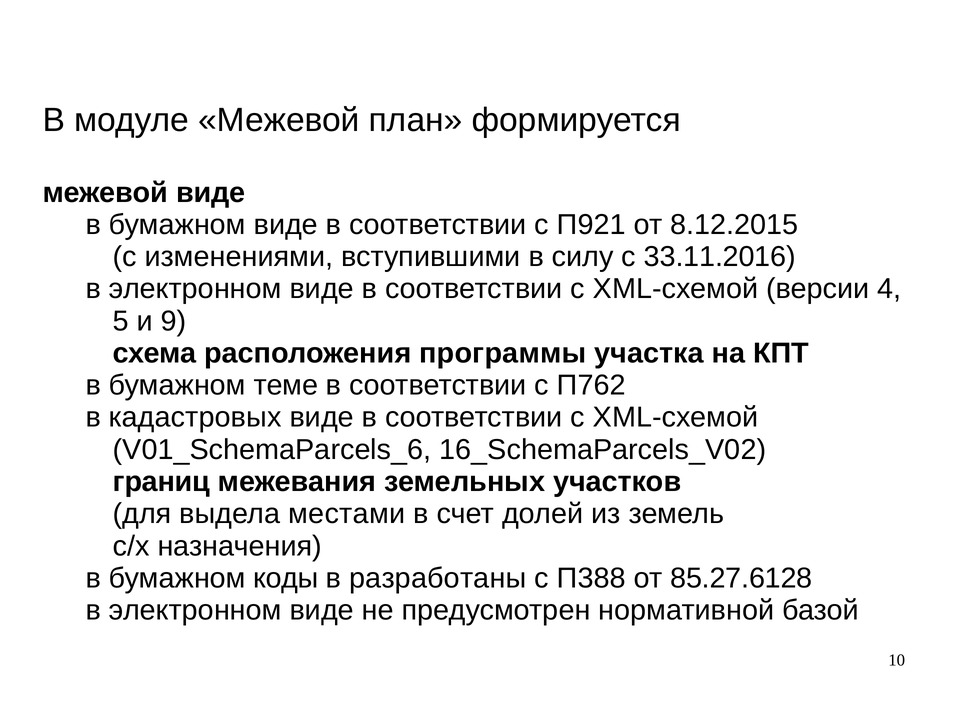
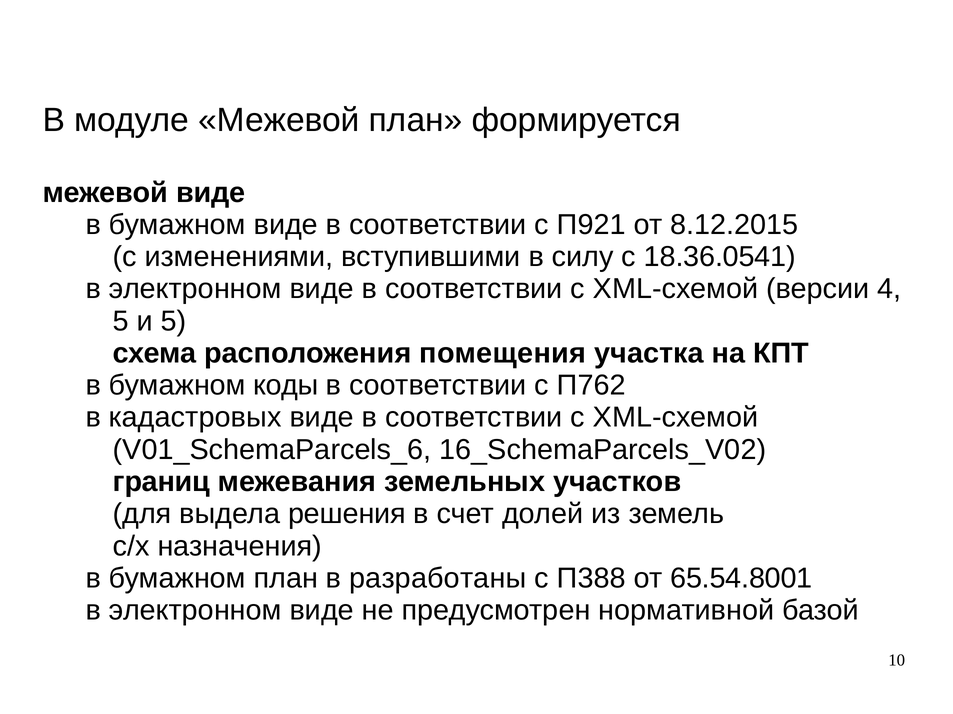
33.11.2016: 33.11.2016 -> 18.36.0541 (720, 257)
и 9: 9 -> 5 (174, 321)
программы: программы -> помещения (503, 354)
теме: теме -> коды (286, 386)
местами: местами -> решения (347, 514)
бумажном коды: коды -> план (286, 579)
85.27.6128: 85.27.6128 -> 65.54.8001 (741, 579)
